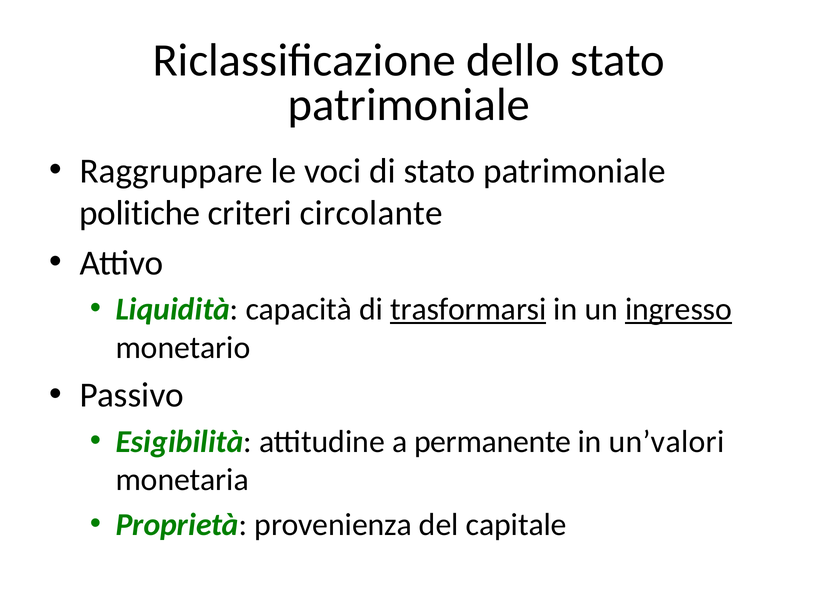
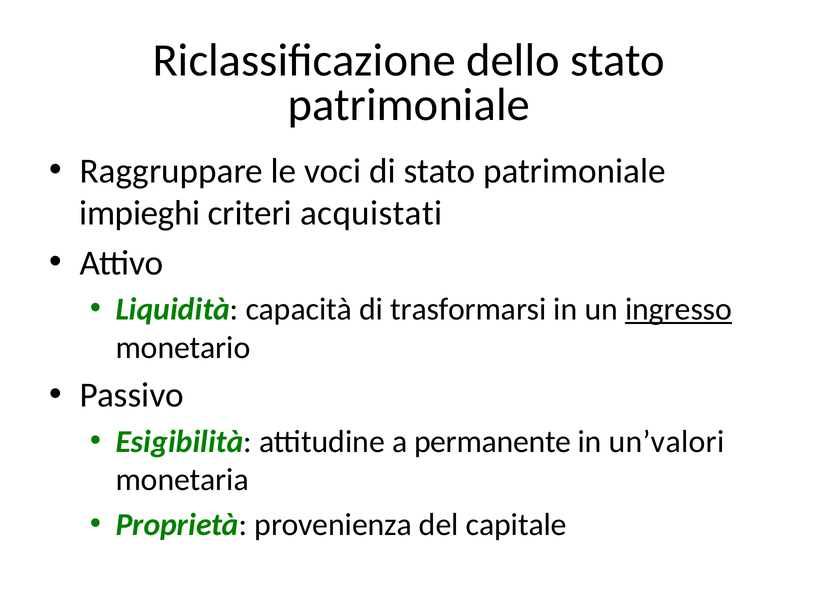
politiche: politiche -> impieghi (140, 213)
circolante: circolante -> acquistati (371, 213)
trasformarsi underline: present -> none (468, 309)
